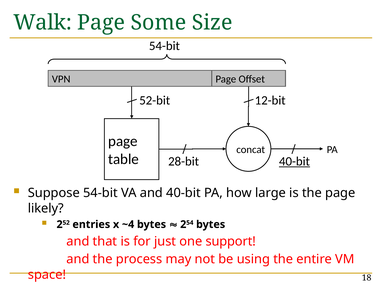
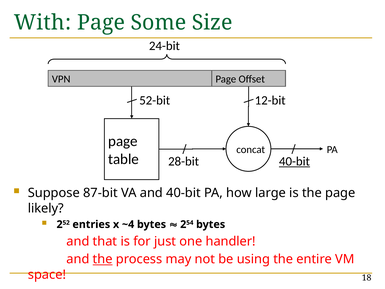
Walk: Walk -> With (42, 23)
54-bit: 54-bit -> 24-bit (164, 46)
Suppose 54-bit: 54-bit -> 87-bit (100, 193)
support: support -> handler (231, 241)
the underline: none -> present (103, 259)
